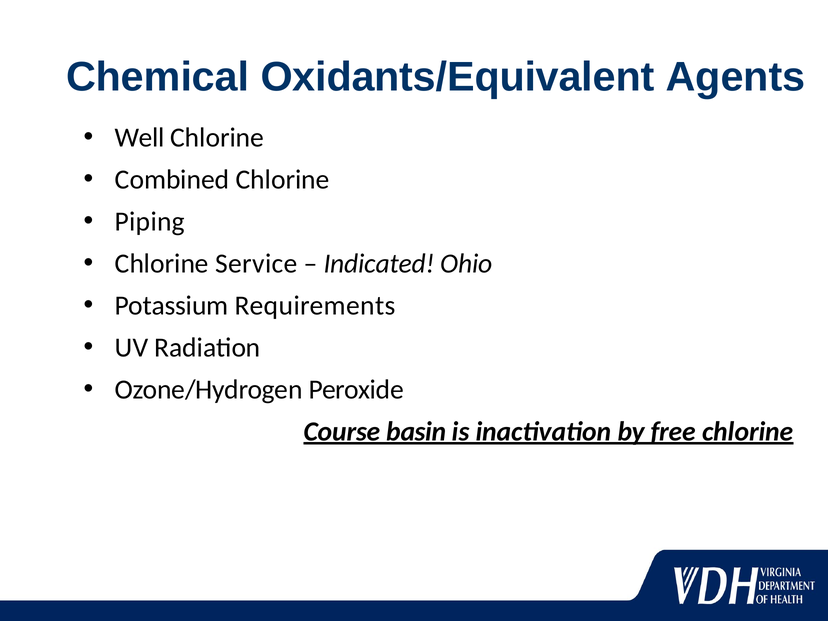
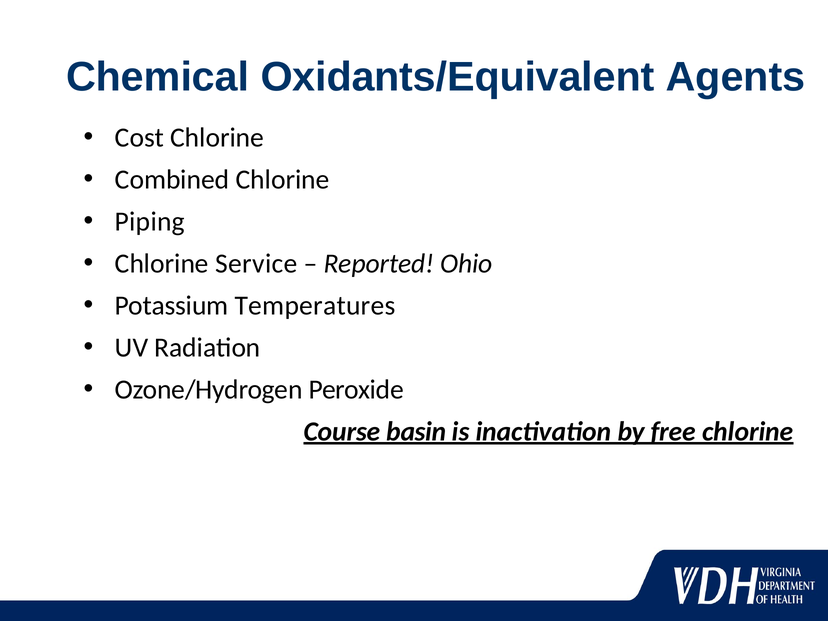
Well: Well -> Cost (139, 138)
Indicated: Indicated -> Reported (379, 264)
Requirements: Requirements -> Temperatures (315, 306)
